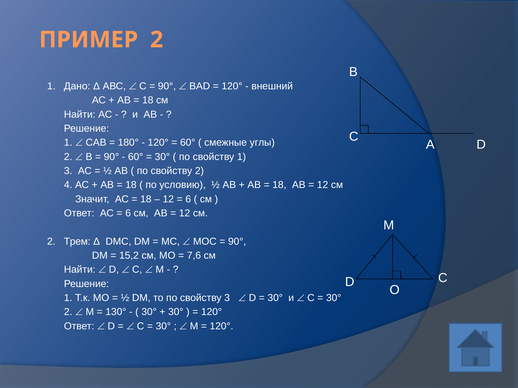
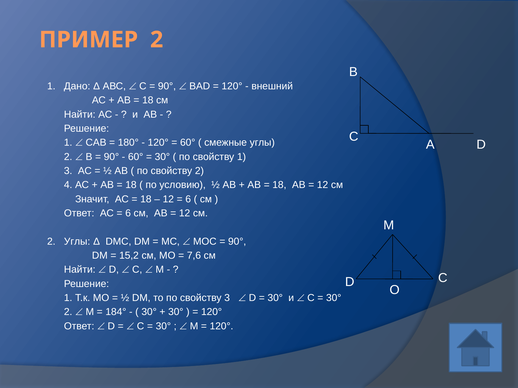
2 Трем: Трем -> Углы (77, 242)
130°: 130° -> 184° (116, 312)
